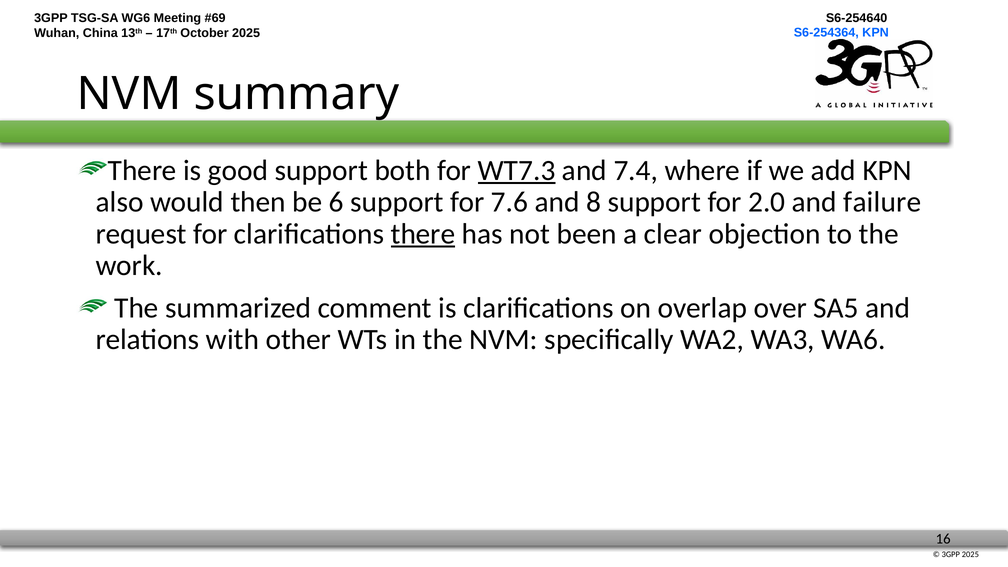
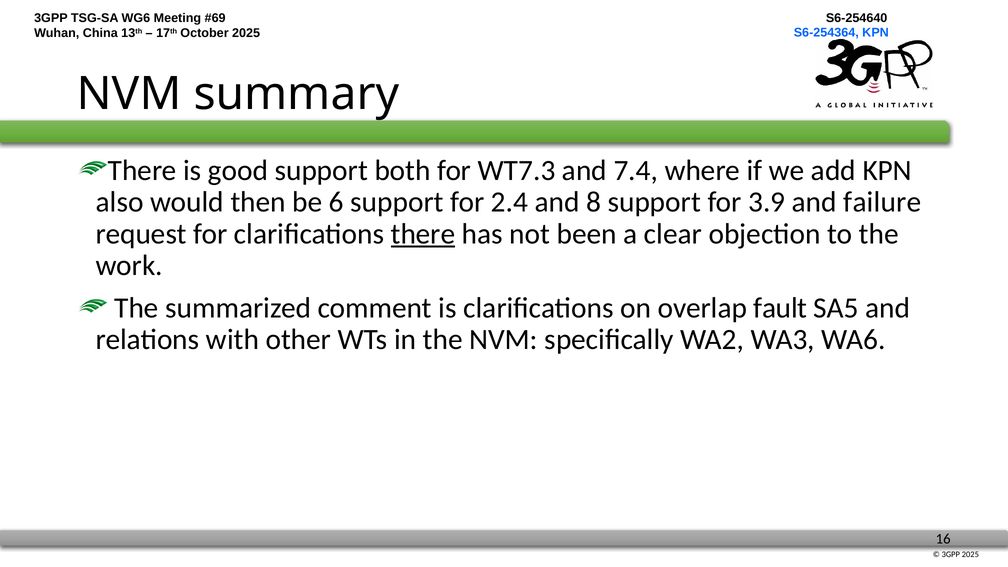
WT7.3 underline: present -> none (517, 170)
7.6: 7.6 -> 2.4 (510, 202)
2.0: 2.0 -> 3.9 (767, 202)
over: over -> fault (780, 308)
